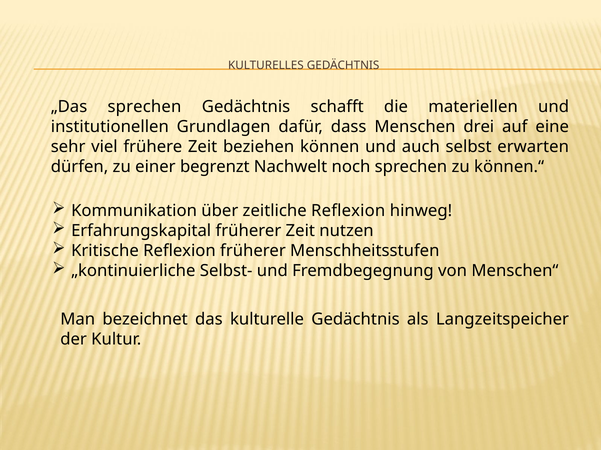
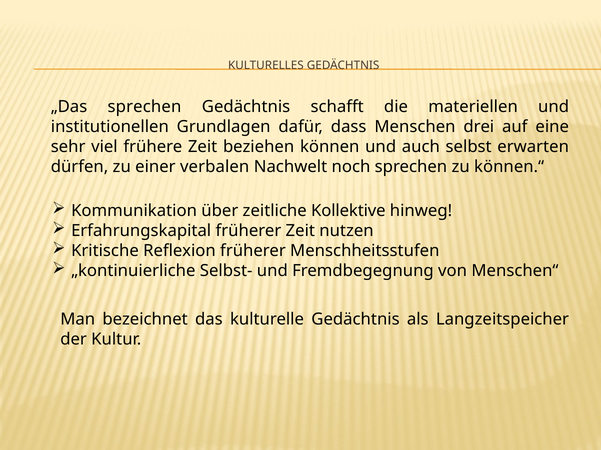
begrenzt: begrenzt -> verbalen (215, 167)
zeitliche Reflexion: Reflexion -> Kollektive (348, 211)
